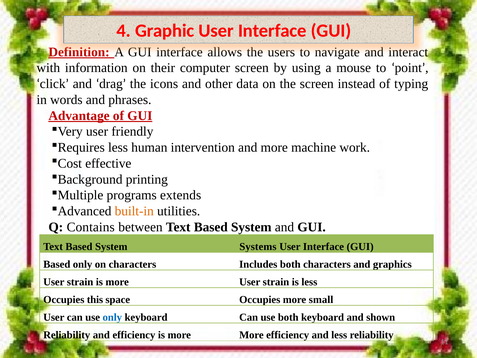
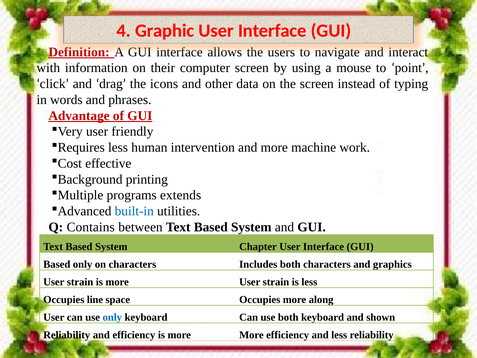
built-in colour: orange -> blue (134, 211)
Systems: Systems -> Chapter (258, 246)
this: this -> line (95, 299)
small: small -> along (321, 299)
